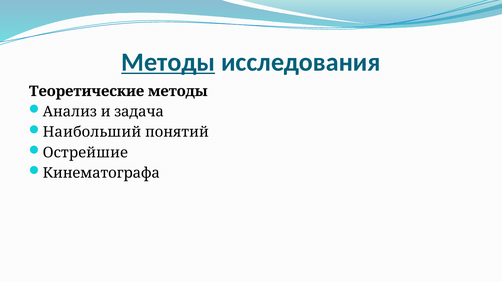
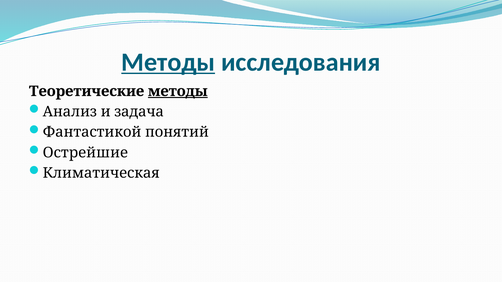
методы underline: none -> present (178, 91)
Наибольший: Наибольший -> Фантастикой (92, 132)
Кинематографа: Кинематографа -> Климатическая (101, 173)
